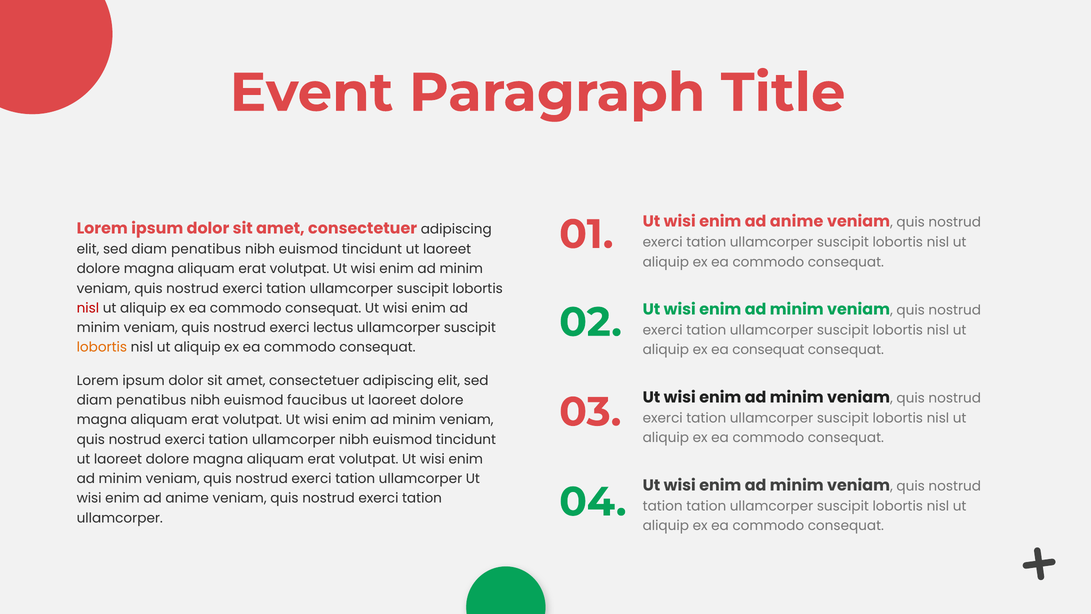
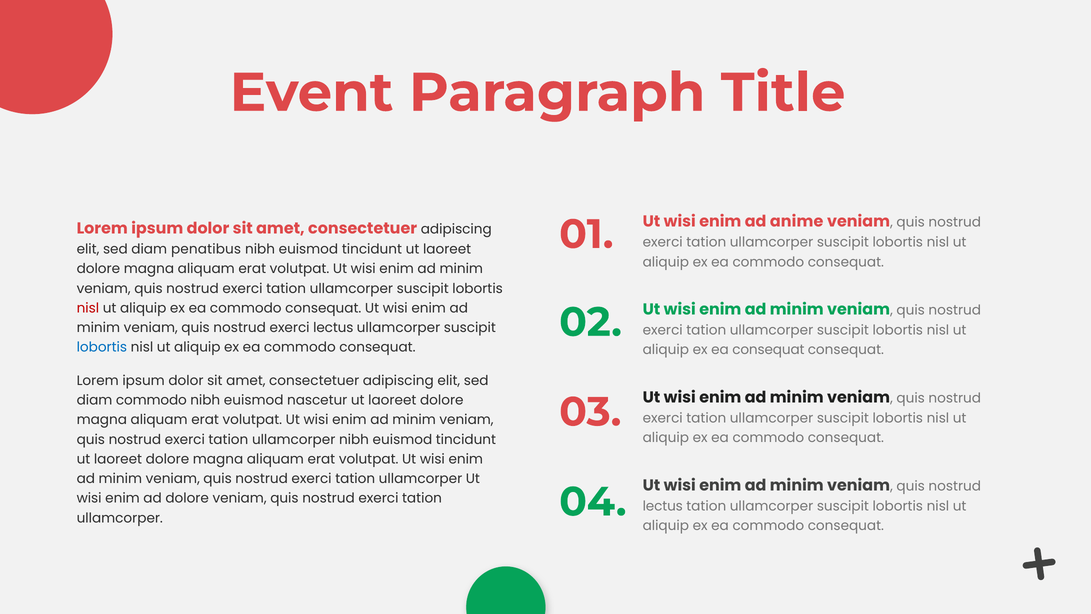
lobortis colour: orange -> blue (102, 347)
penatibus: penatibus -> commodo (151, 400)
faucibus: faucibus -> nascetur (317, 400)
anime: anime -> dolore (187, 498)
tation: tation -> lectus (663, 506)
